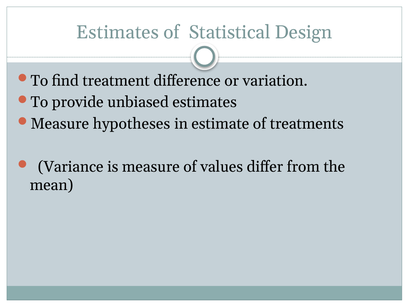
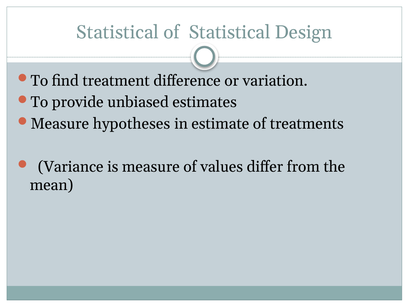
Estimates: Estimates -> Statistical (118, 32)
